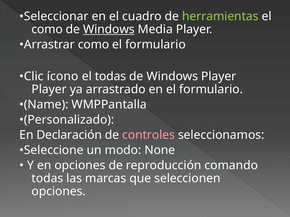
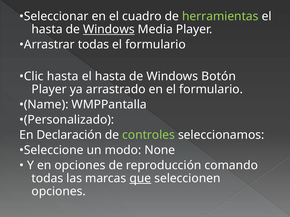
como: como -> hasta (47, 29)
Arrastrar como: como -> todas (94, 45)
Clic ícono: ícono -> hasta (63, 76)
todas: todas -> hasta (110, 76)
Windows Player: Player -> Botón (219, 76)
controles colour: pink -> light green (149, 135)
que underline: none -> present (140, 179)
